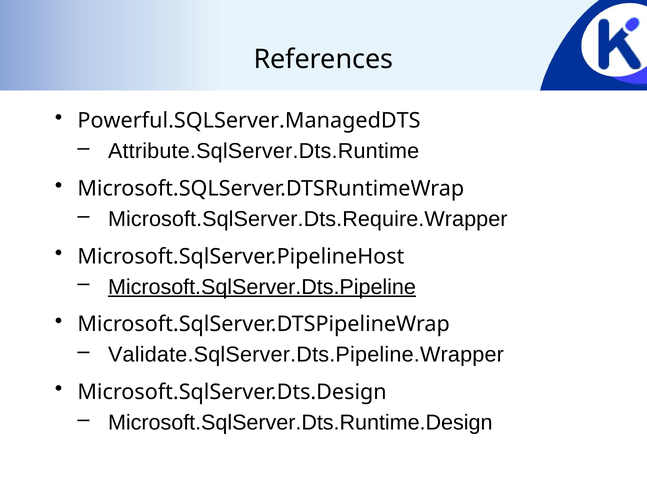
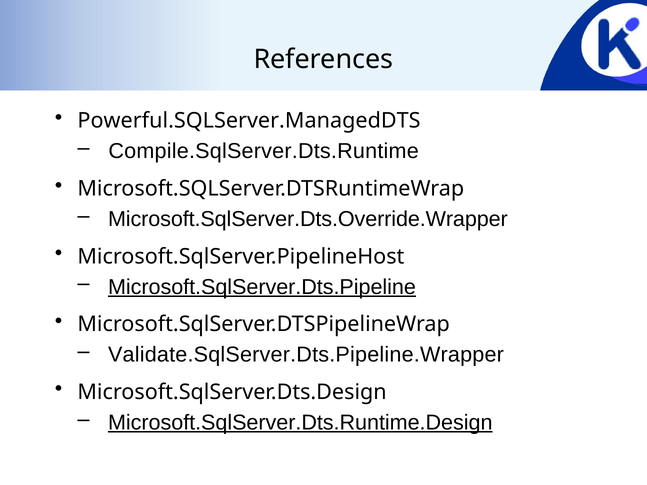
Attribute.SqlServer.Dts.Runtime: Attribute.SqlServer.Dts.Runtime -> Compile.SqlServer.Dts.Runtime (264, 151)
Microsoft.SqlServer.Dts.Require.Wrapper: Microsoft.SqlServer.Dts.Require.Wrapper -> Microsoft.SqlServer.Dts.Override.Wrapper (308, 219)
Microsoft.SqlServer.Dts.Runtime.Design underline: none -> present (300, 423)
